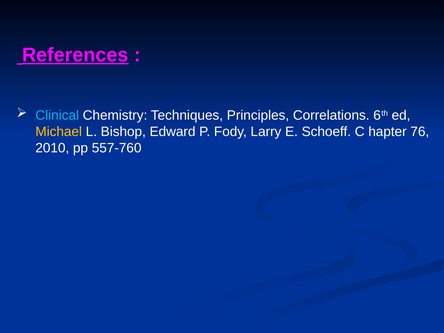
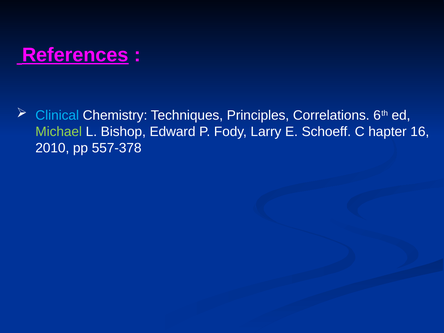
Michael colour: yellow -> light green (59, 132)
76: 76 -> 16 (420, 132)
557-760: 557-760 -> 557-378 (117, 148)
